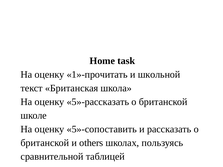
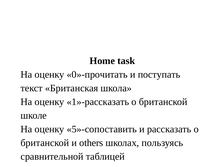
1»-прочитать: 1»-прочитать -> 0»-прочитать (97, 75)
школьной: школьной -> поступать (159, 75)
5»-рассказать: 5»-рассказать -> 1»-рассказать (98, 102)
